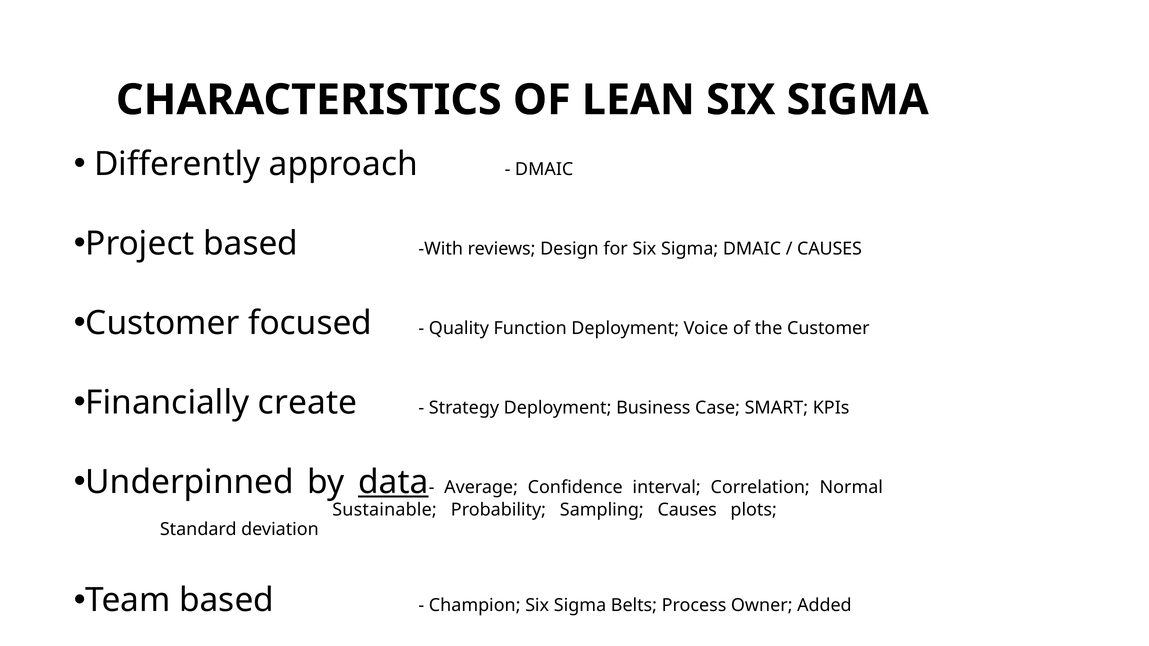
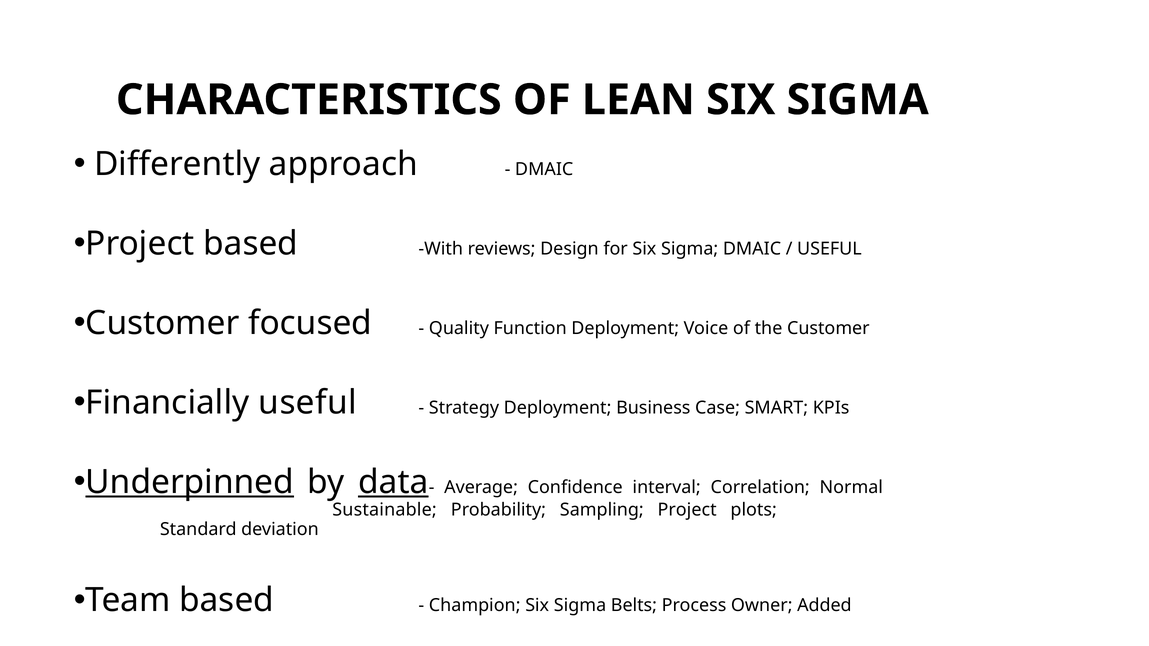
CAUSES: CAUSES -> USEFUL (829, 249)
Financially create: create -> useful (308, 403)
Underpinned underline: none -> present (190, 482)
Sampling Causes: Causes -> Project (687, 510)
